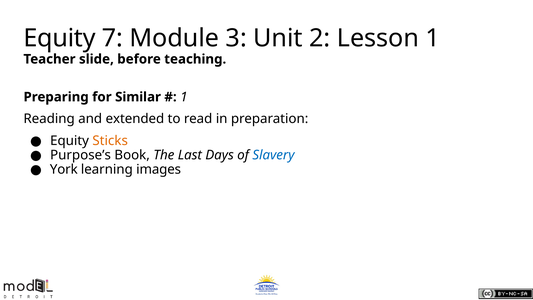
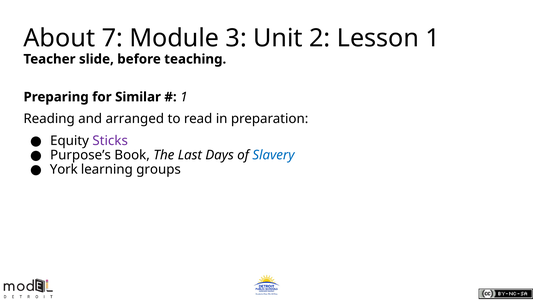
Equity: Equity -> About (59, 38)
extended: extended -> arranged (135, 119)
Sticks colour: orange -> purple (110, 141)
images: images -> groups (159, 169)
